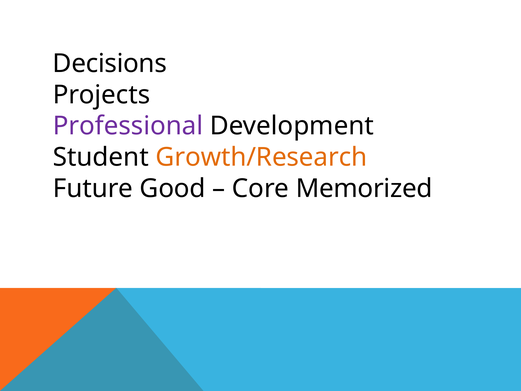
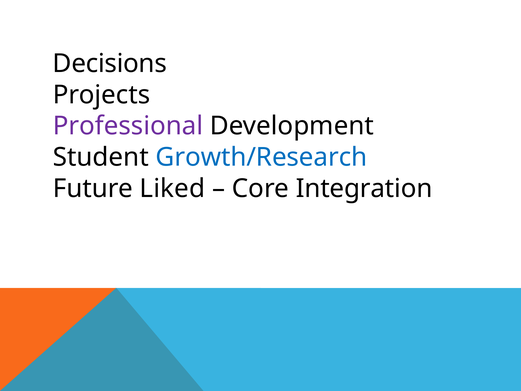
Growth/Research colour: orange -> blue (261, 157)
Good: Good -> Liked (172, 188)
Memorized: Memorized -> Integration (364, 188)
